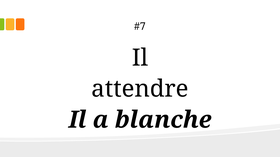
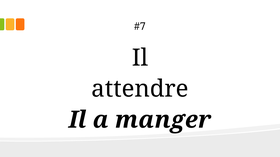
blanche: blanche -> manger (163, 120)
